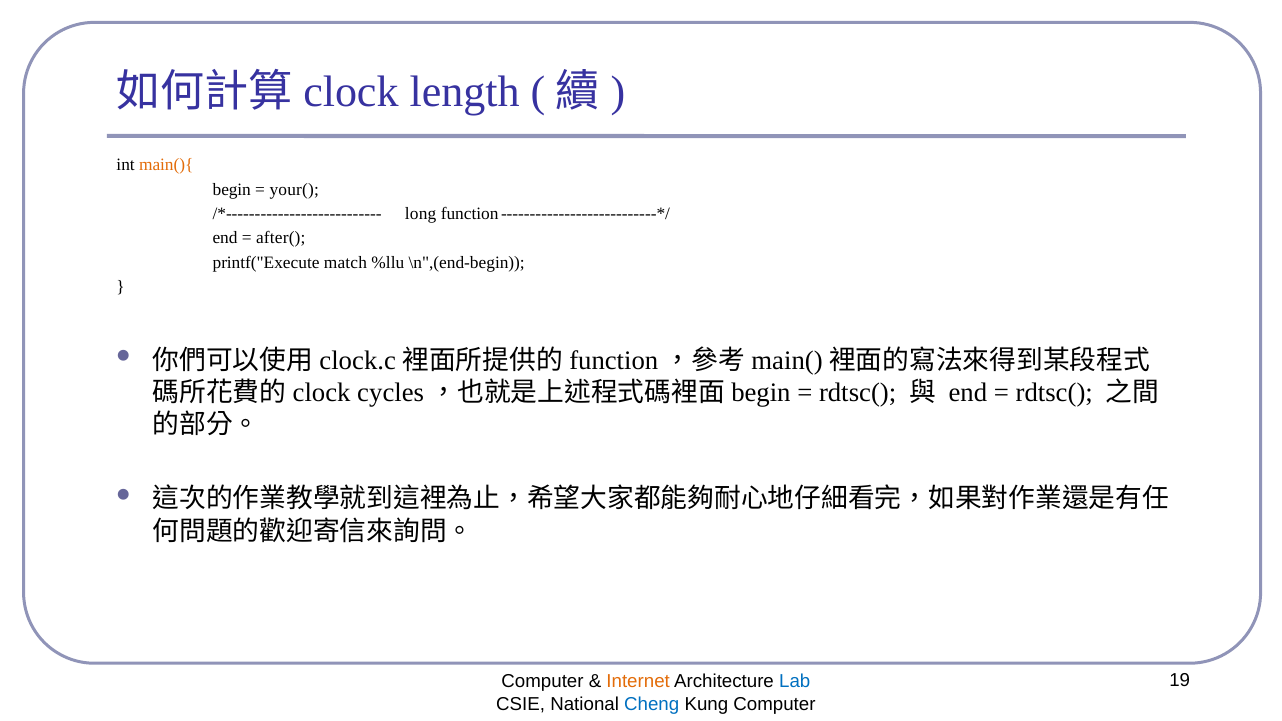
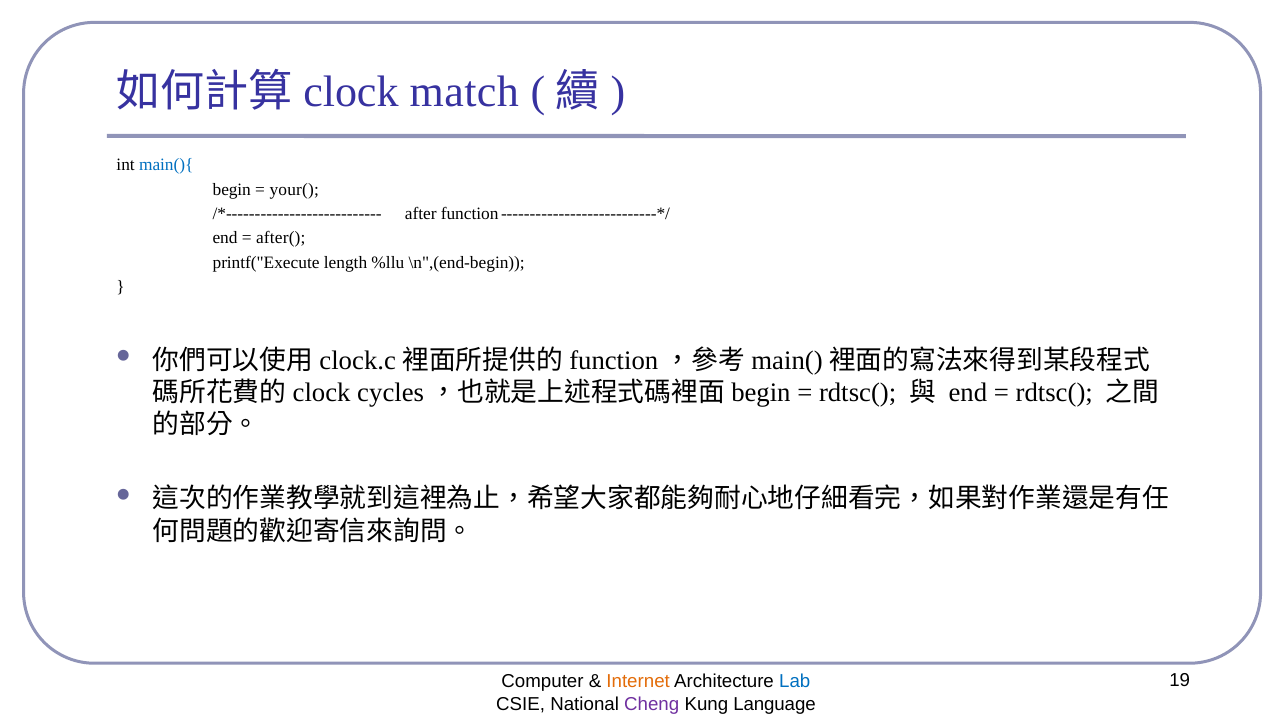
length: length -> match (464, 92)
main(){ colour: orange -> blue (166, 165)
long: long -> after (421, 214)
match: match -> length (346, 262)
Cheng colour: blue -> purple (652, 704)
Kung Computer: Computer -> Language (775, 704)
